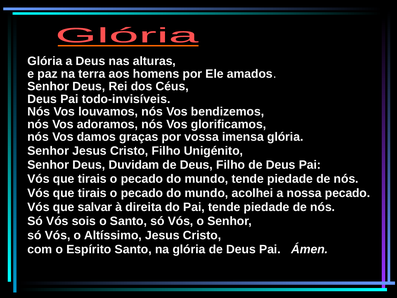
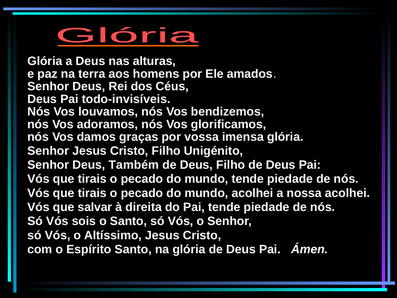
Duvidam: Duvidam -> Também (134, 165)
nossa pecado: pecado -> acolhei (348, 193)
